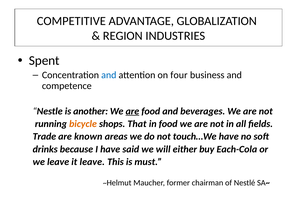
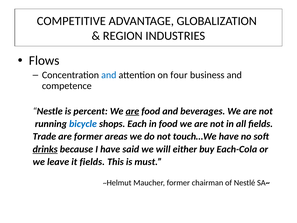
Spent: Spent -> Flows (44, 61)
another: another -> percent (91, 111)
bicycle colour: orange -> blue (83, 124)
That: That -> Each (137, 124)
are known: known -> former (88, 136)
drinks underline: none -> present (45, 149)
it leave: leave -> fields (92, 162)
